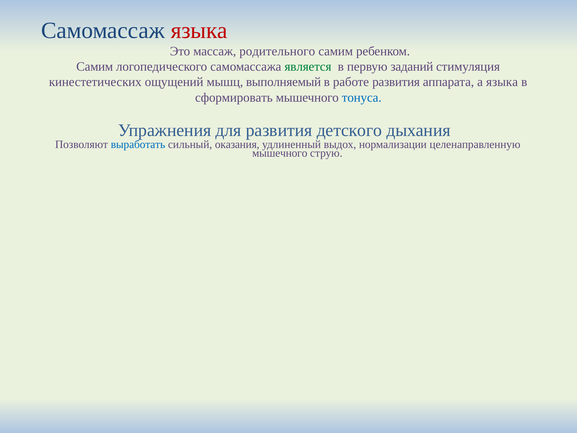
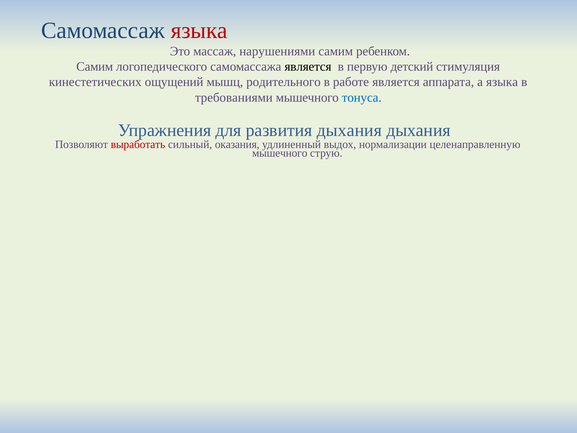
родительного: родительного -> нарушениями (277, 51)
является colour: green -> black (308, 67)
заданий: заданий -> детский (412, 67)
выполняемый: выполняемый -> родительного (284, 82)
работе развития: развития -> является (396, 82)
сформировать: сформировать -> требованиями (234, 97)
развития детского: детского -> дыхания (349, 130)
выработать colour: blue -> red (138, 144)
